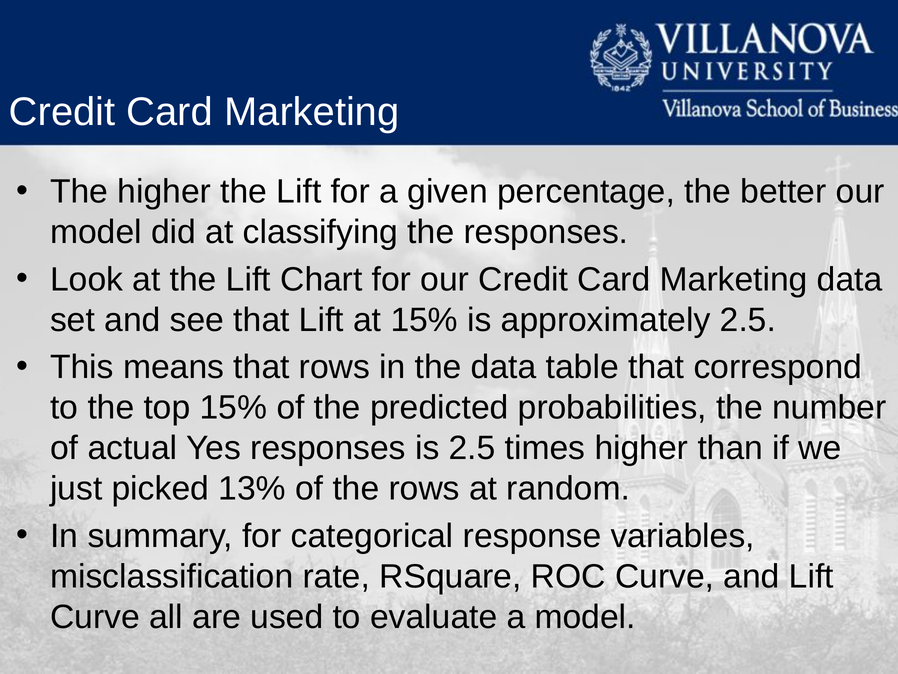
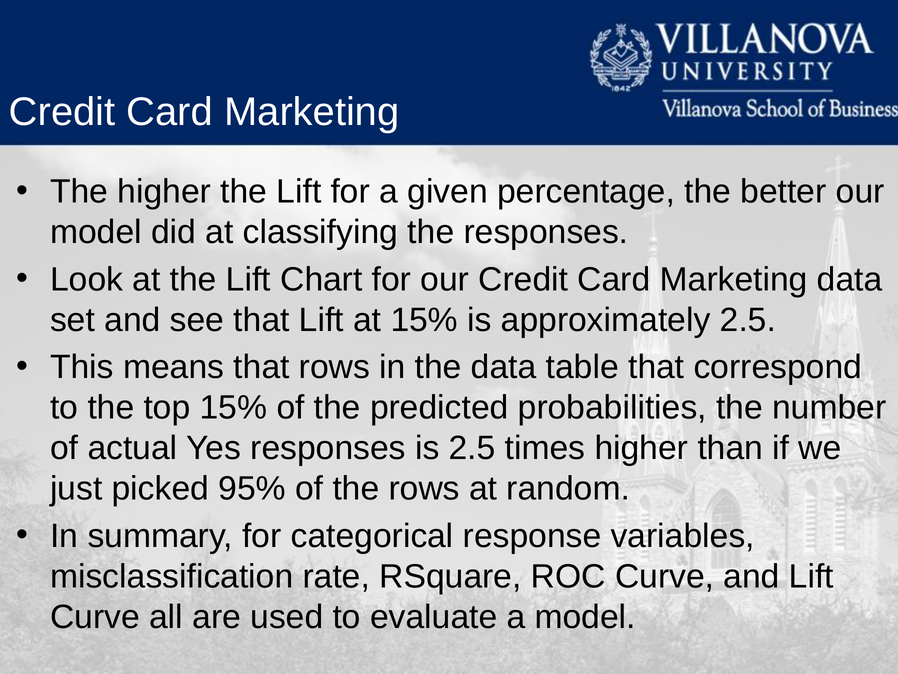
13%: 13% -> 95% (252, 488)
